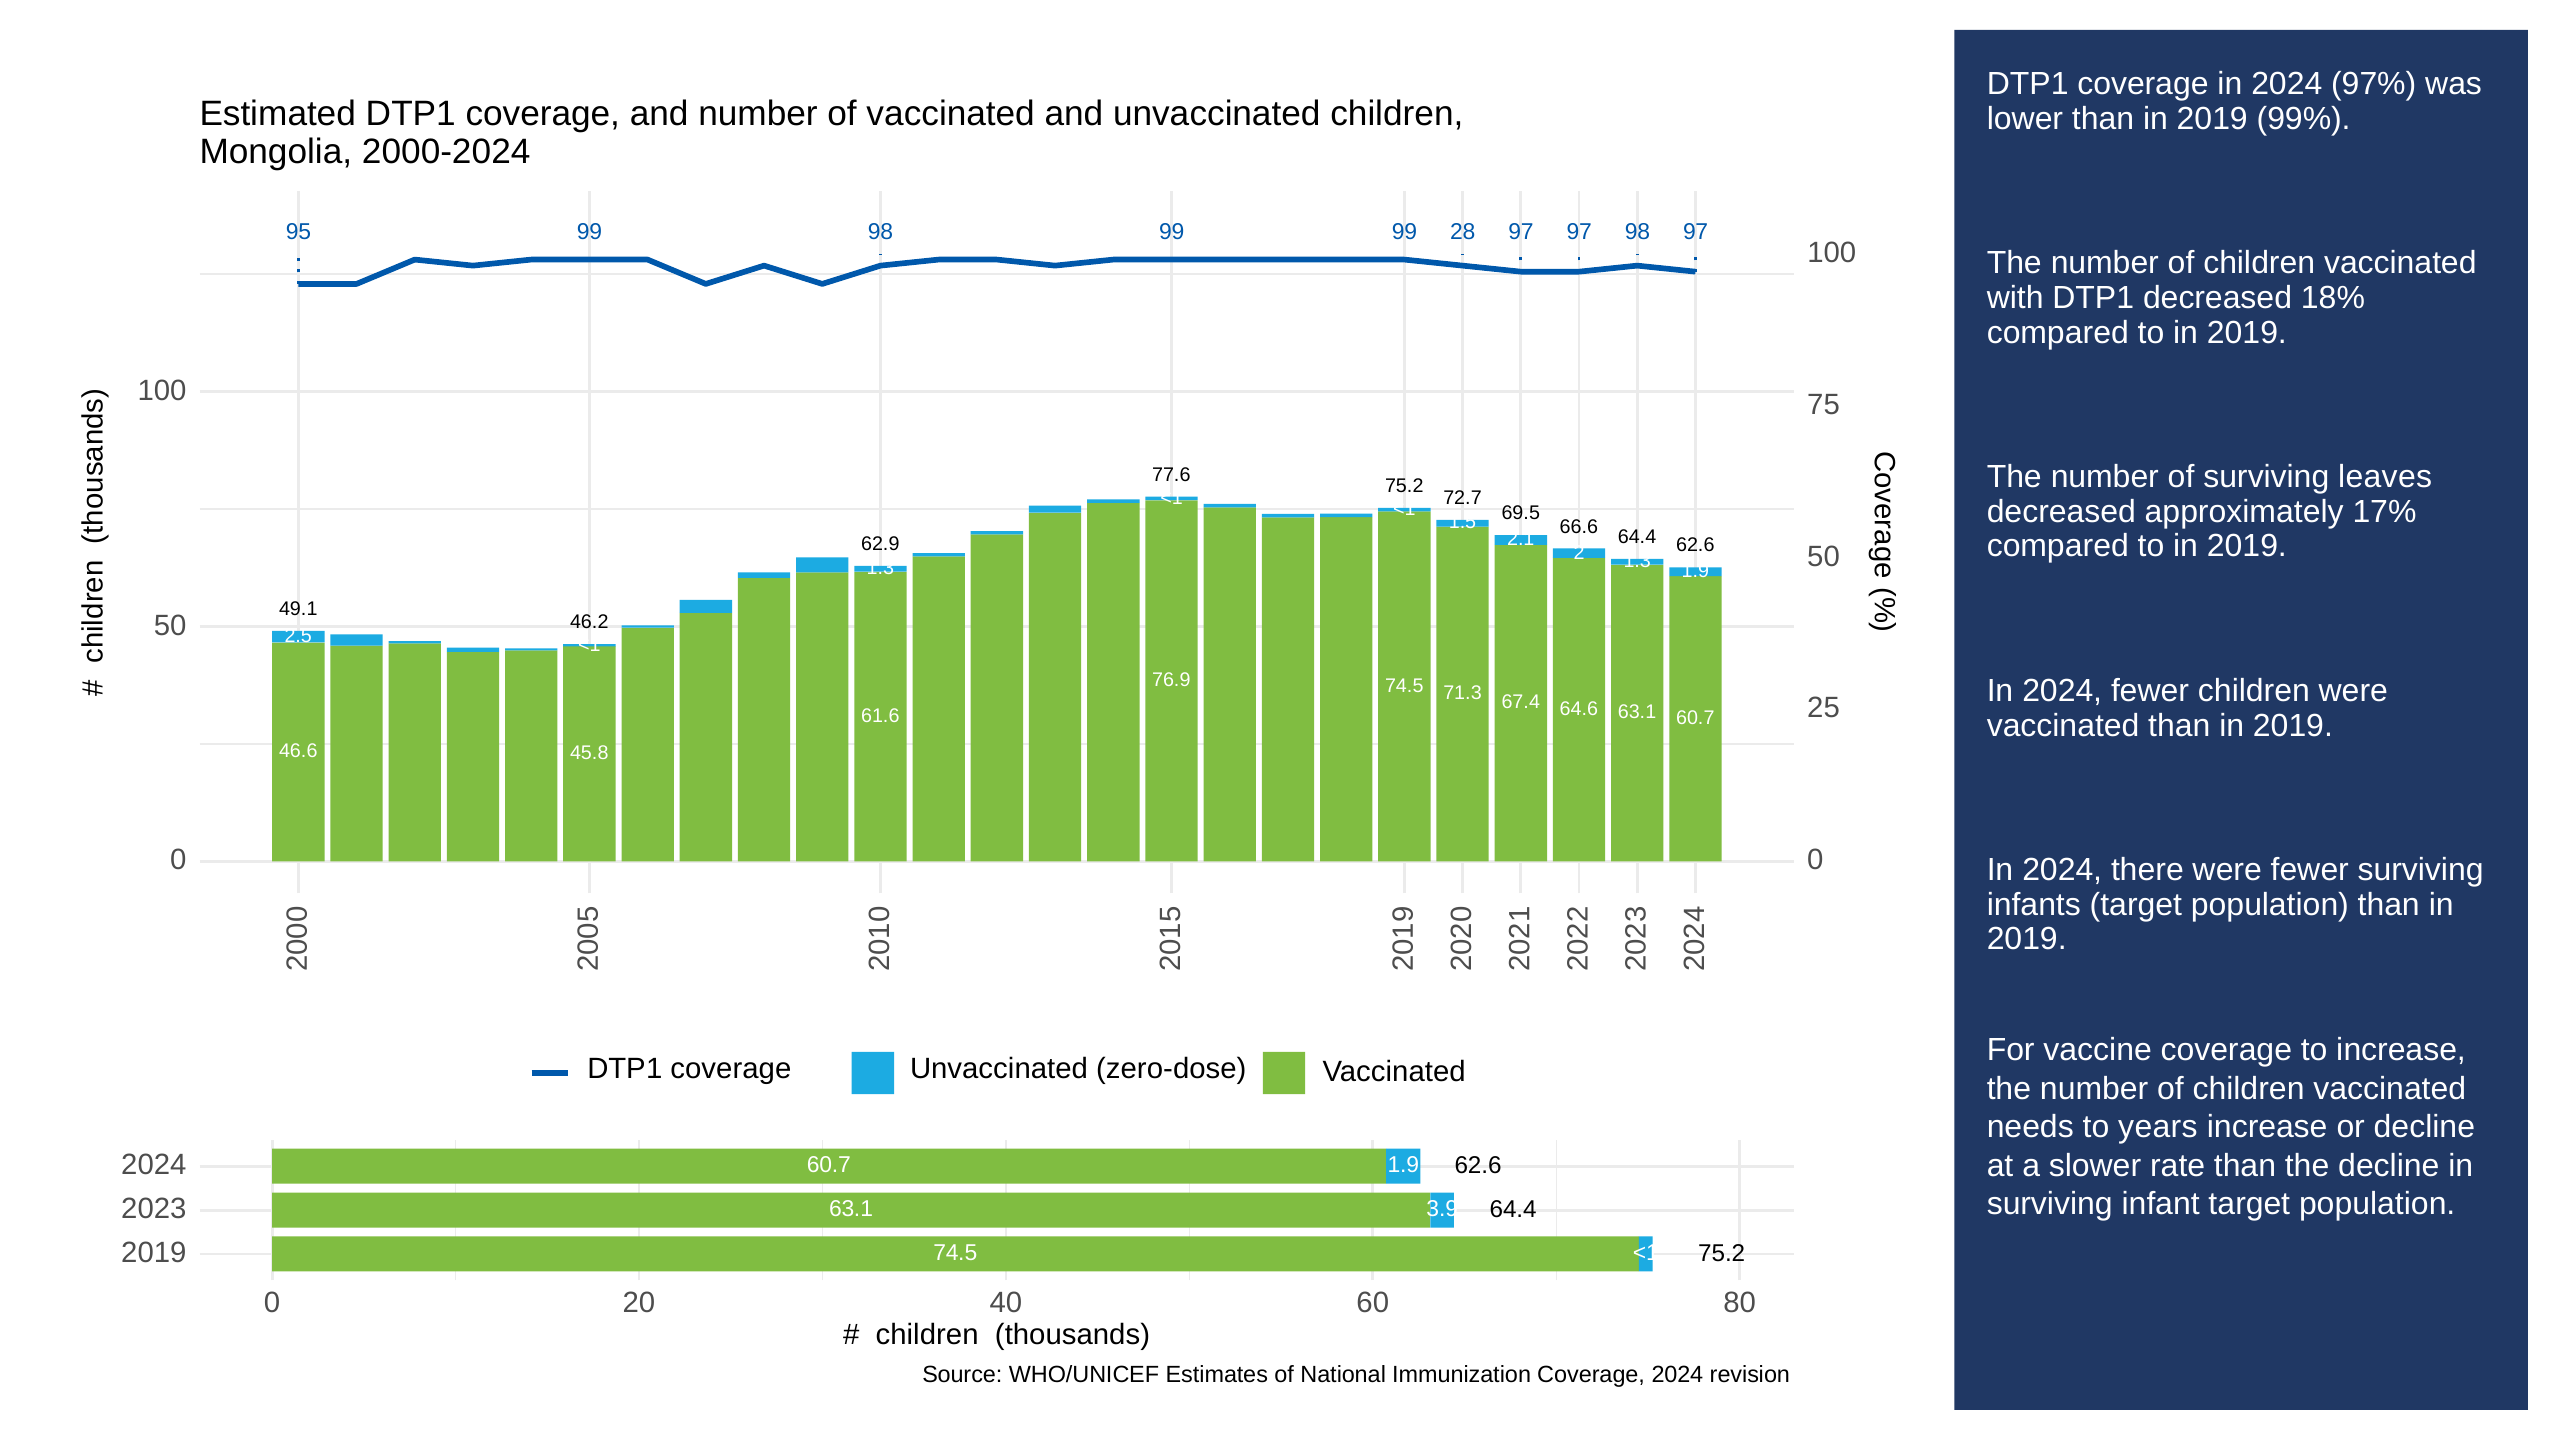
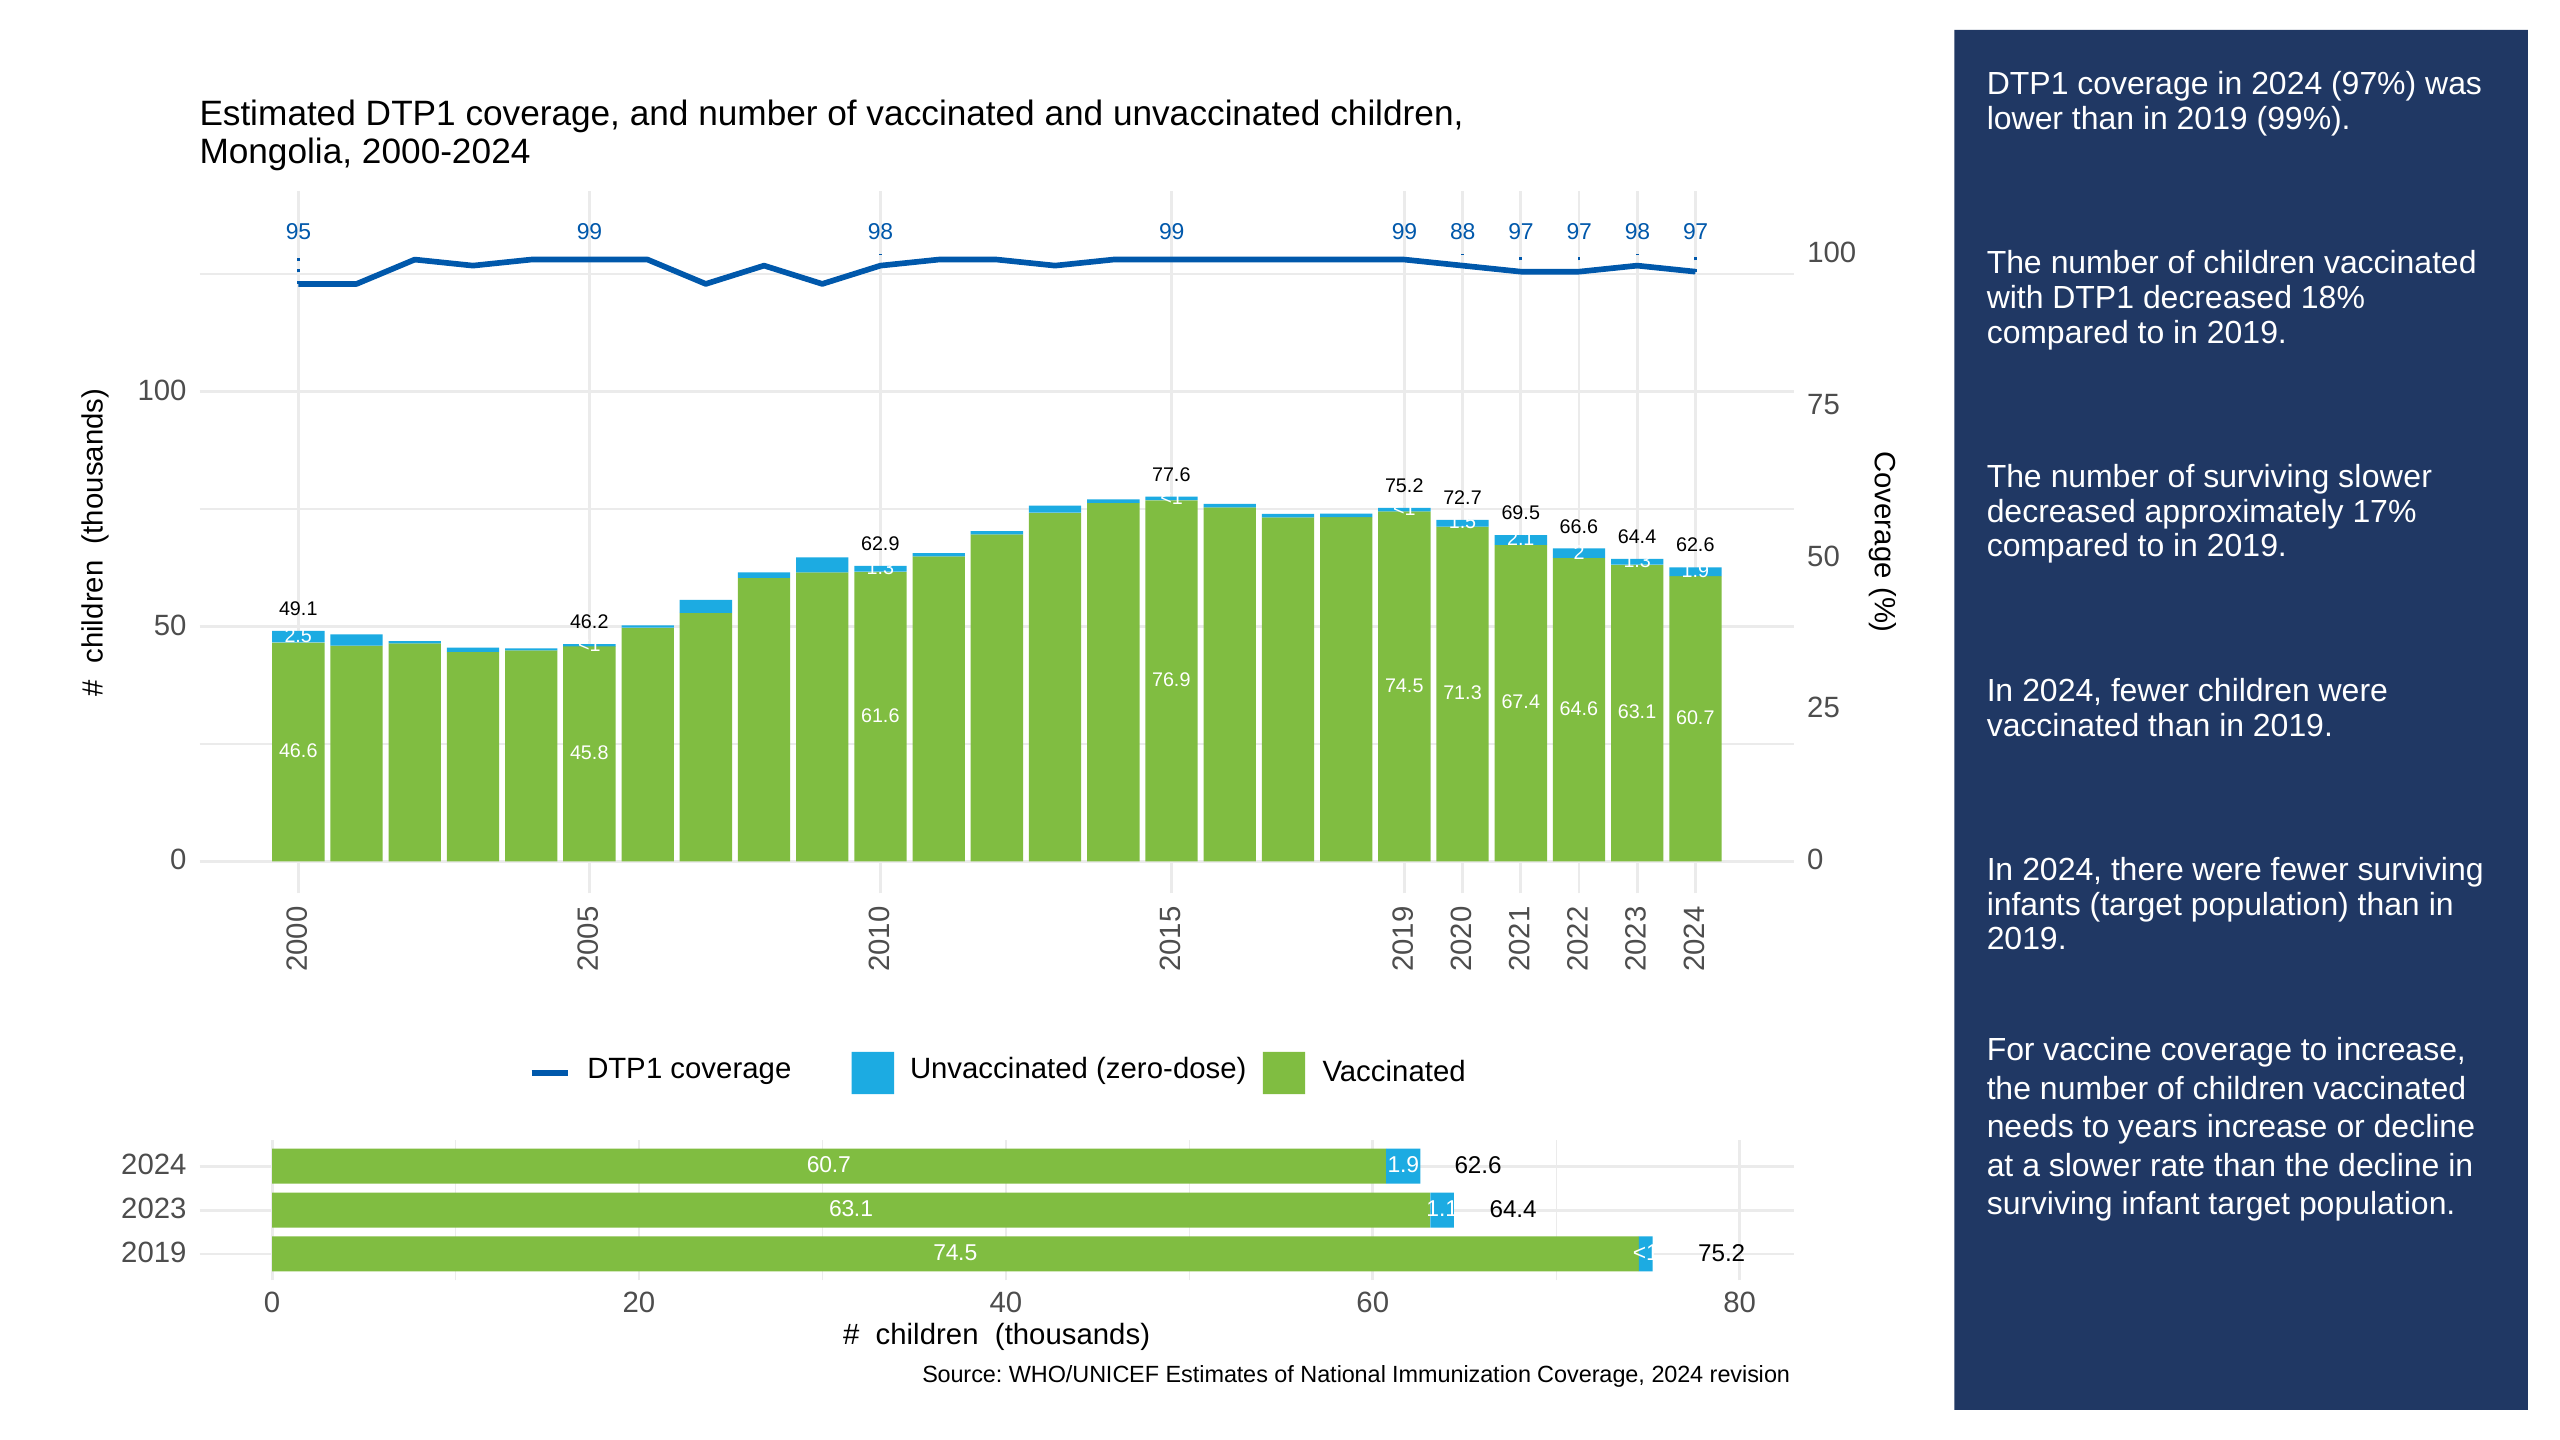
28: 28 -> 88 (1463, 232)
surviving leaves: leaves -> slower (2385, 477)
3.9: 3.9 -> 1.1 (1442, 1209)
